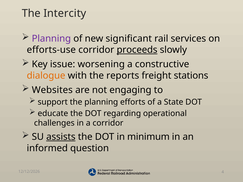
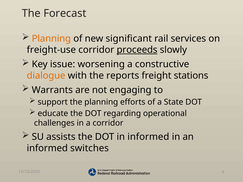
Intercity: Intercity -> Forecast (65, 13)
Planning colour: purple -> orange (51, 39)
efforts-use: efforts-use -> freight-use (51, 50)
Websites: Websites -> Warrants (52, 90)
assists underline: present -> none (61, 137)
in minimum: minimum -> informed (148, 137)
question: question -> switches (90, 148)
